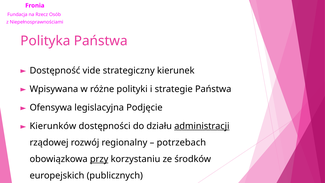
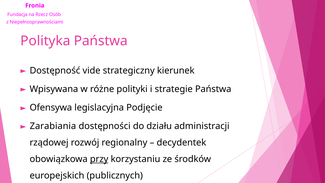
Kierunków: Kierunków -> Zarabiania (53, 126)
administracji underline: present -> none (202, 126)
potrzebach: potrzebach -> decydentek (181, 142)
